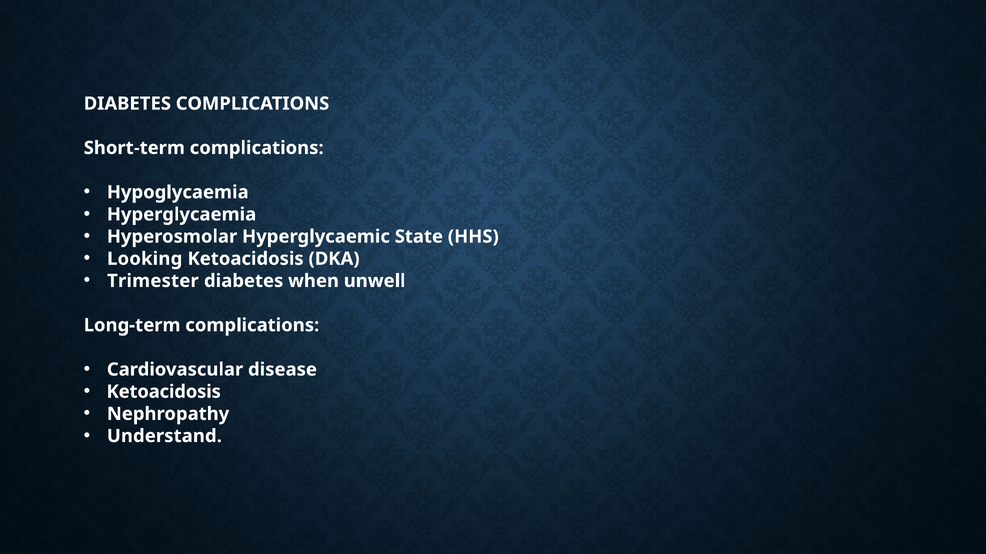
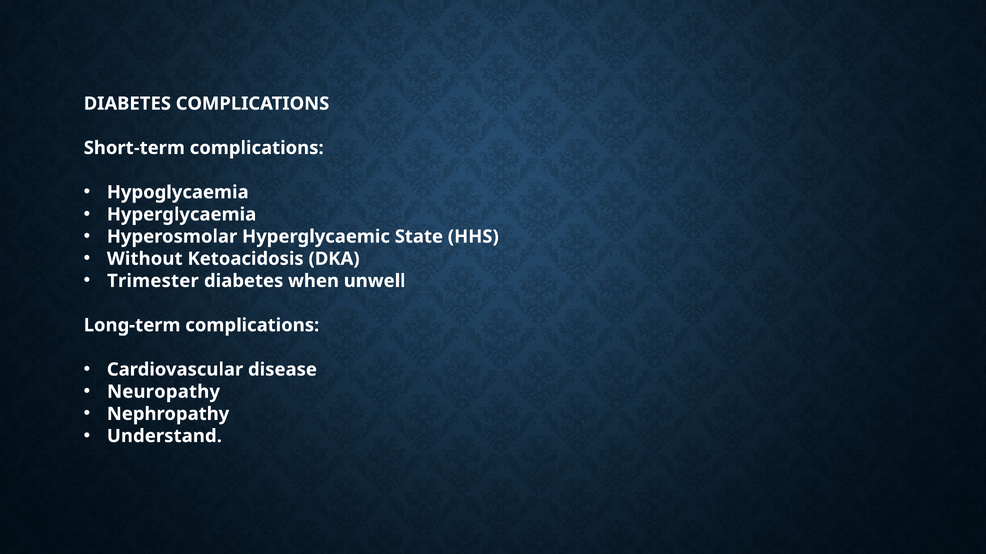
Looking: Looking -> Without (145, 259)
Ketoacidosis: Ketoacidosis -> Neuropathy (164, 392)
